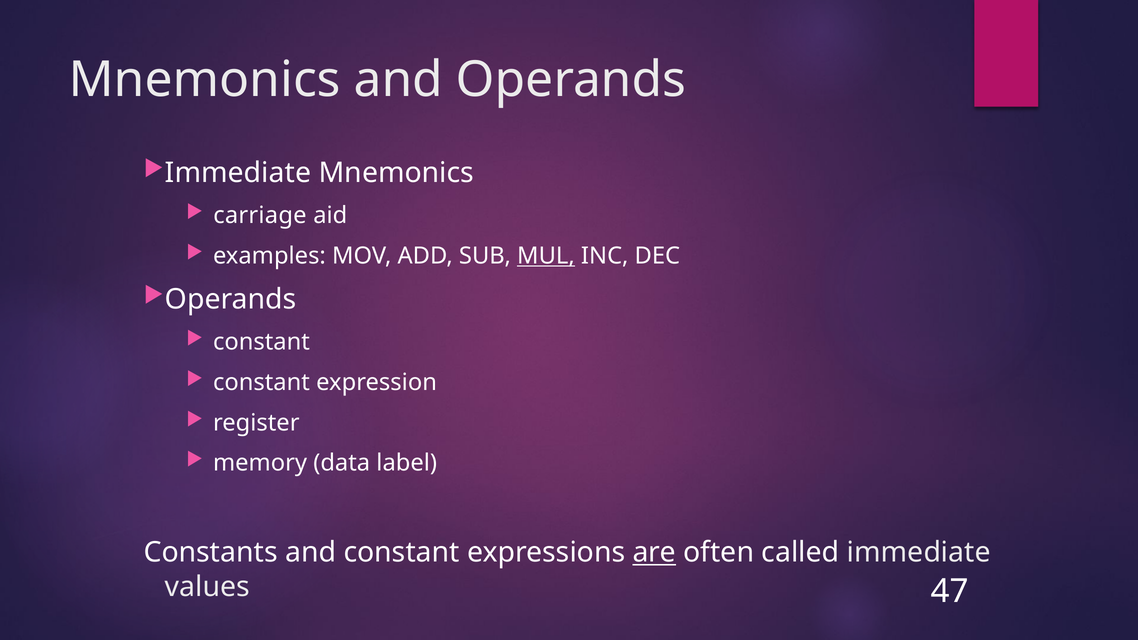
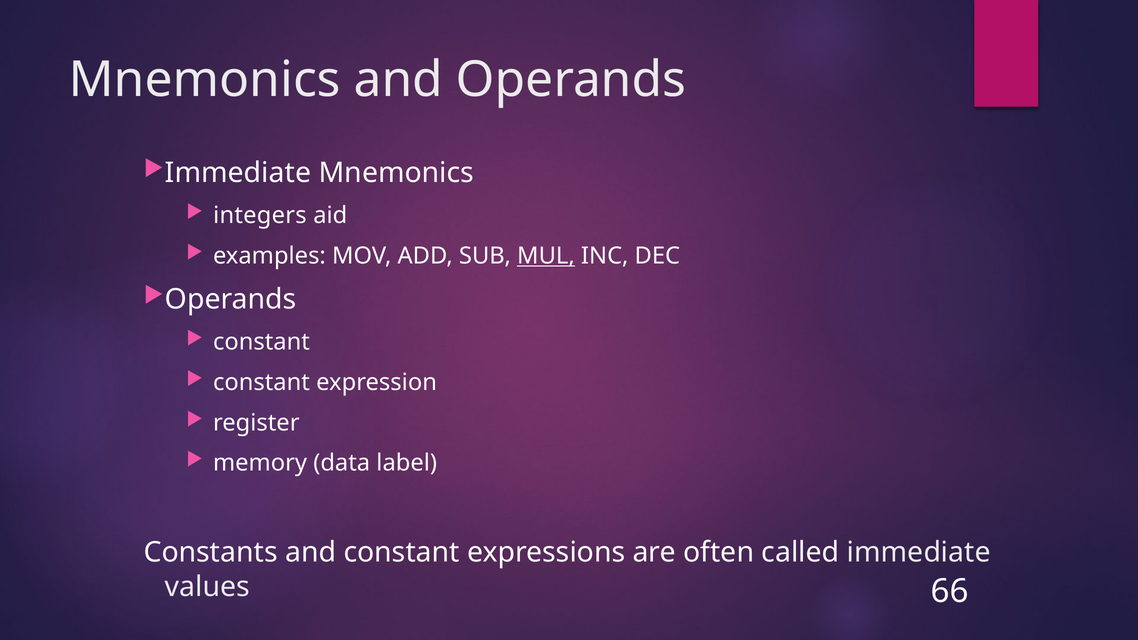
carriage: carriage -> integers (260, 216)
are underline: present -> none (654, 553)
47: 47 -> 66 (950, 592)
